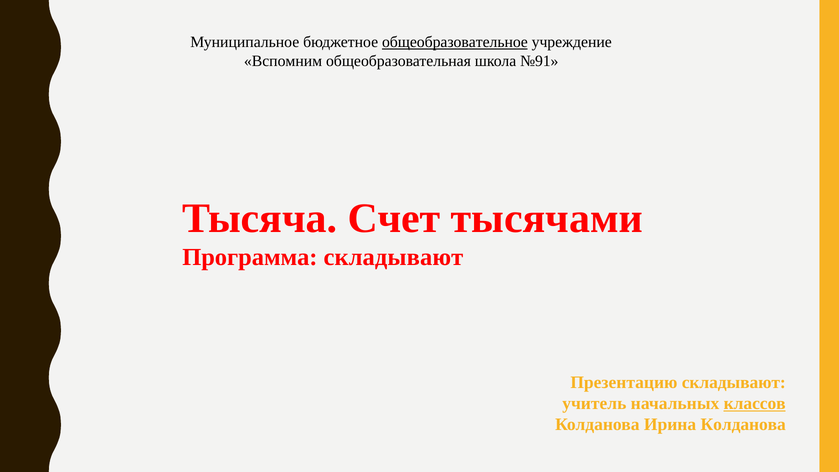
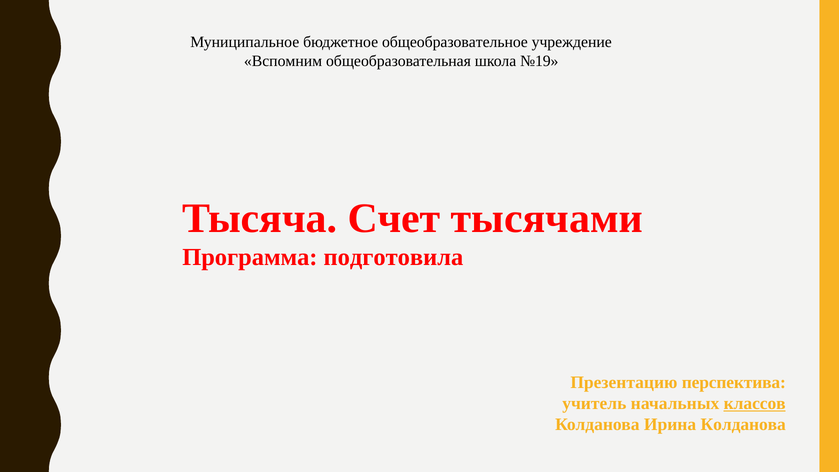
общеобразовательное underline: present -> none (455, 42)
№91: №91 -> №19 (539, 61)
Программа складывают: складывают -> подготовила (393, 257)
Презентацию складывают: складывают -> перспектива (734, 383)
